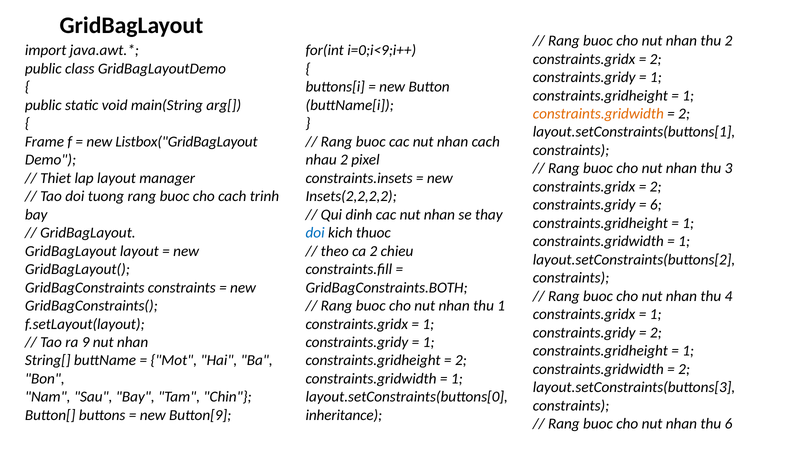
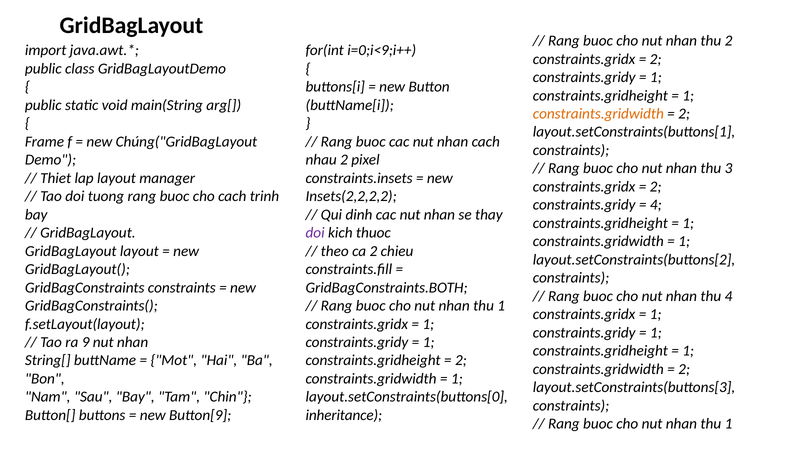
Listbox("GridBagLayout: Listbox("GridBagLayout -> Chúng("GridBagLayout (186, 142)
6: 6 -> 4 (656, 205)
doi colour: blue -> purple (315, 233)
2: 2 -> 1 (656, 333)
6: 6 -> 1 (729, 424)
